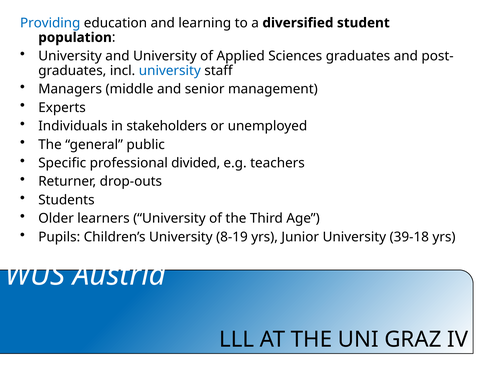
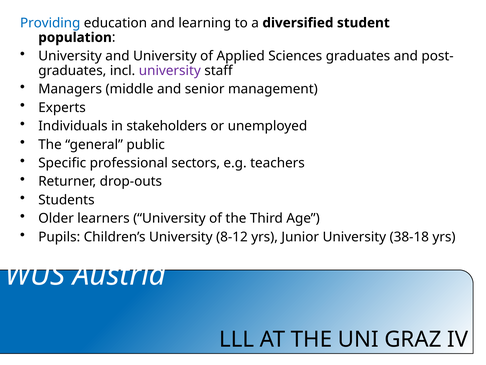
university colour: blue -> purple (170, 70)
divided: divided -> sectors (196, 163)
8-19: 8-19 -> 8-12 (232, 237)
39-18: 39-18 -> 38-18 (409, 237)
